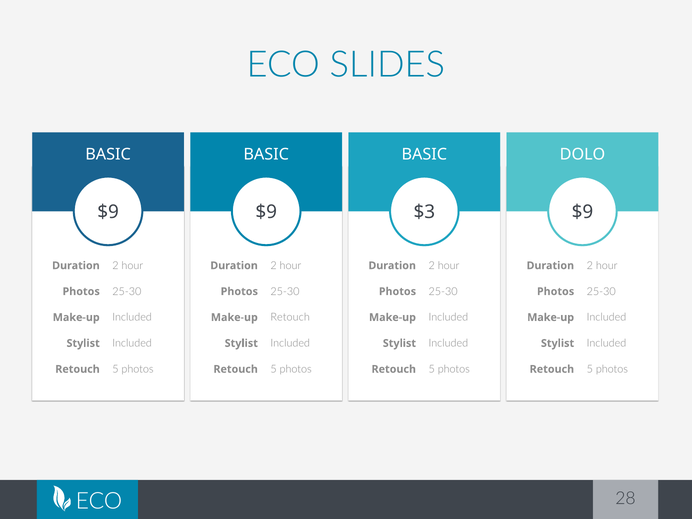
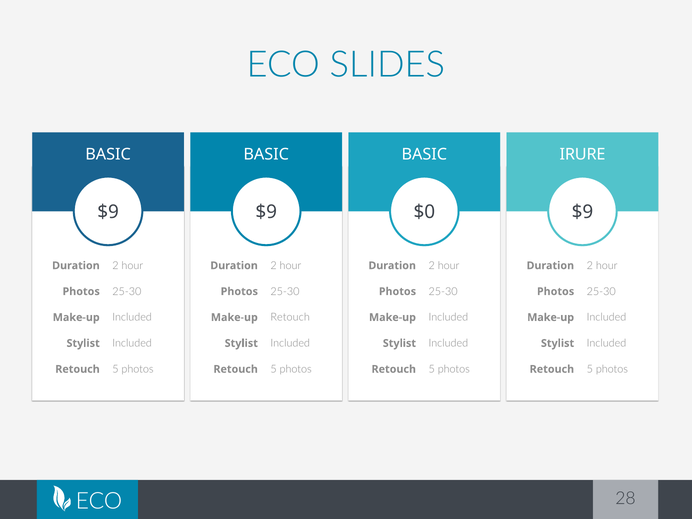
DOLO: DOLO -> IRURE (583, 154)
$3: $3 -> $0 (424, 212)
